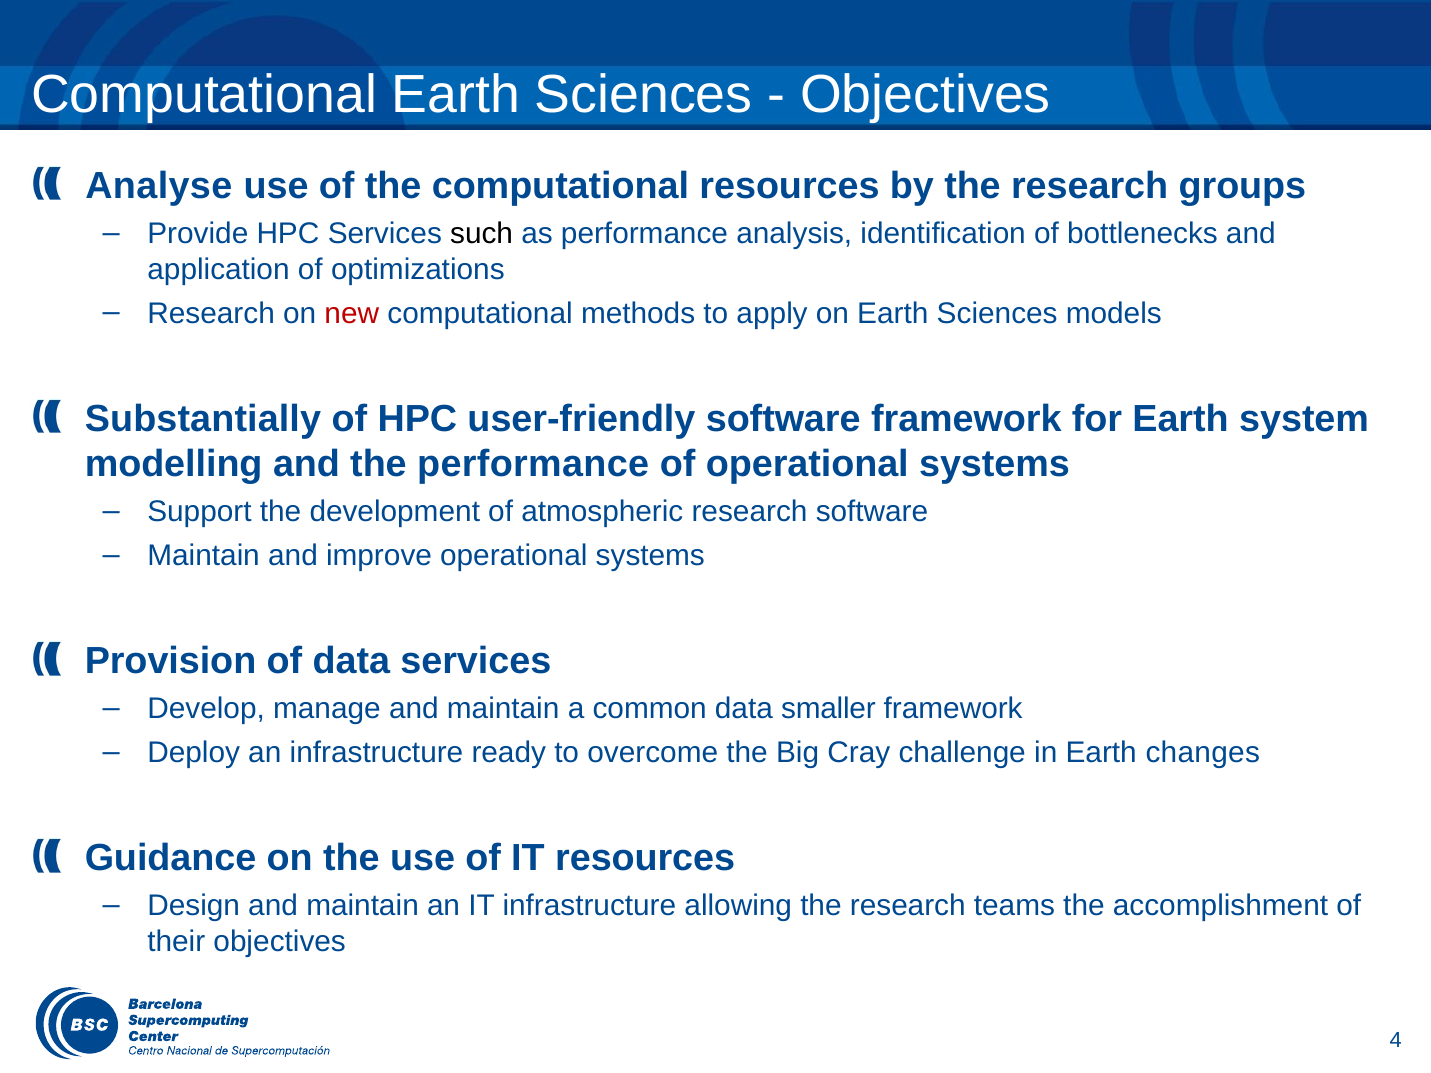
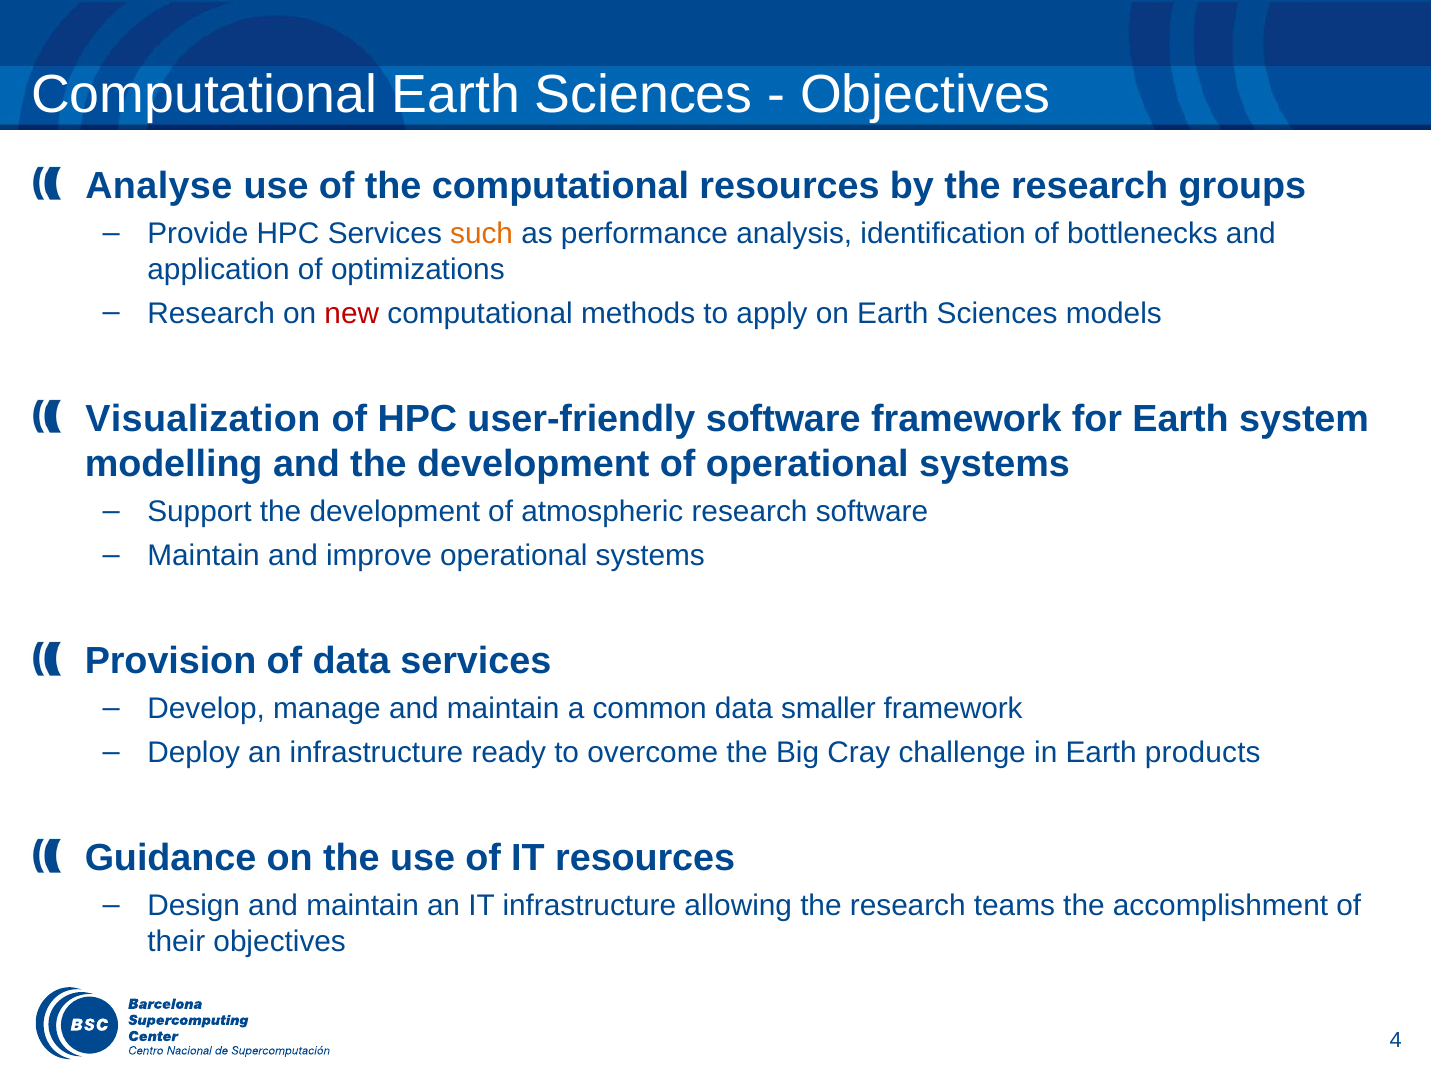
such colour: black -> orange (482, 234)
Substantially: Substantially -> Visualization (203, 419)
and the performance: performance -> development (533, 464)
changes: changes -> products (1203, 753)
